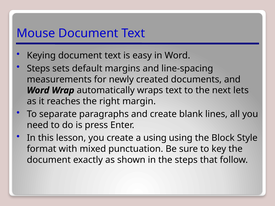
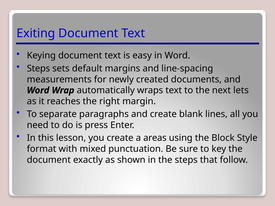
Mouse: Mouse -> Exiting (36, 33)
a using: using -> areas (155, 138)
